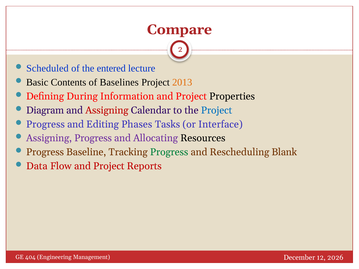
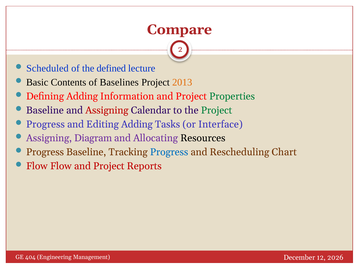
entered: entered -> defined (111, 68)
Defining During: During -> Adding (82, 96)
Properties colour: black -> green (232, 96)
Diagram: Diagram -> Baseline (45, 110)
Project colour: blue -> green (217, 110)
Editing Phases: Phases -> Adding (137, 124)
Assigning Progress: Progress -> Diagram (93, 138)
Progress colour: green -> blue (169, 152)
Blank: Blank -> Chart (284, 152)
Data: Data -> Flow (37, 166)
